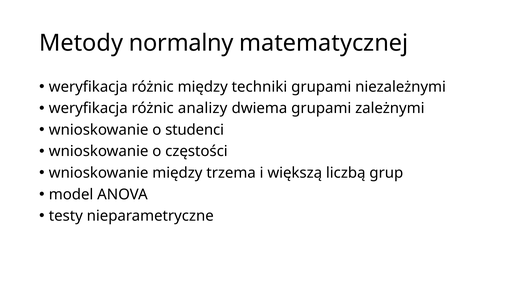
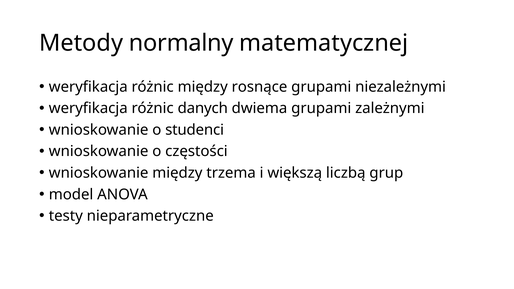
techniki: techniki -> rosnące (259, 87)
analizy: analizy -> danych (203, 108)
